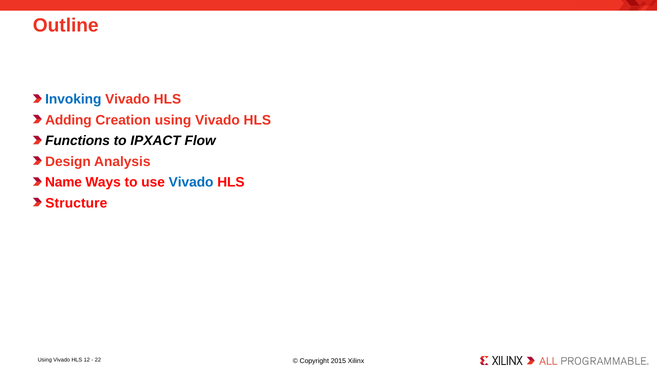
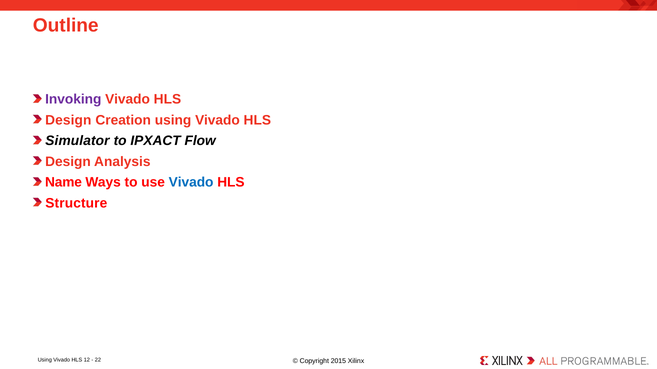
Invoking colour: blue -> purple (73, 100)
Adding: Adding -> Design (68, 120)
Functions: Functions -> Simulator (77, 141)
